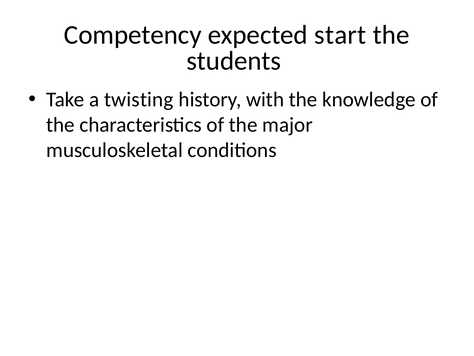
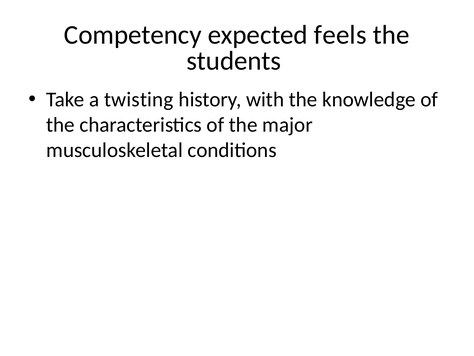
start: start -> feels (340, 35)
